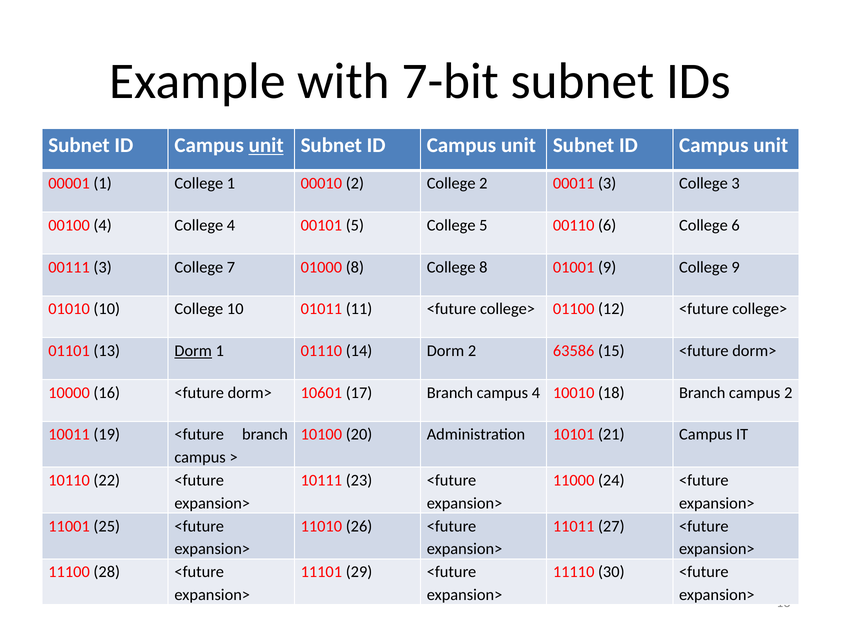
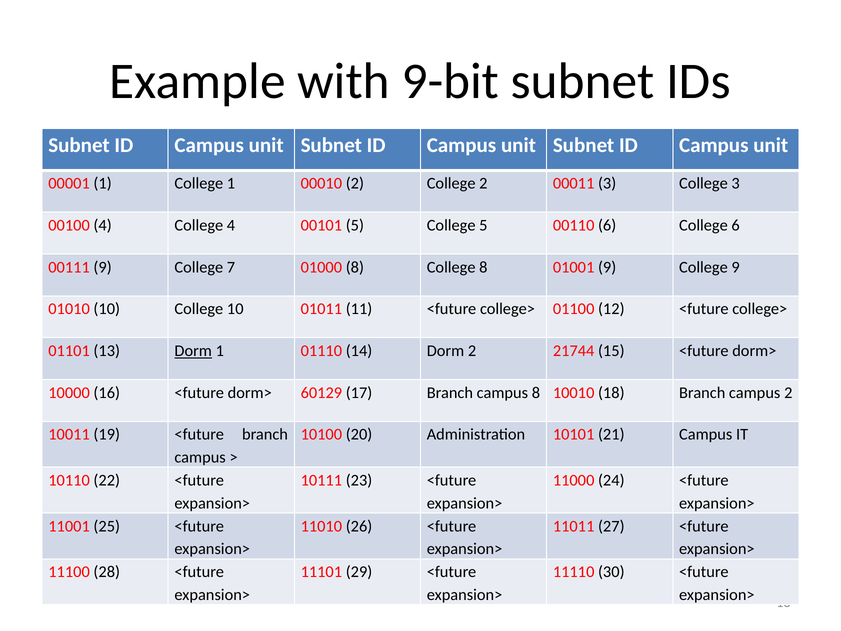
7-bit: 7-bit -> 9-bit (450, 81)
unit underline: present -> none (266, 145)
00111 3: 3 -> 9 (103, 267)
63586: 63586 -> 21744 (574, 351)
10601: 10601 -> 60129 (321, 393)
campus 4: 4 -> 8 (536, 393)
